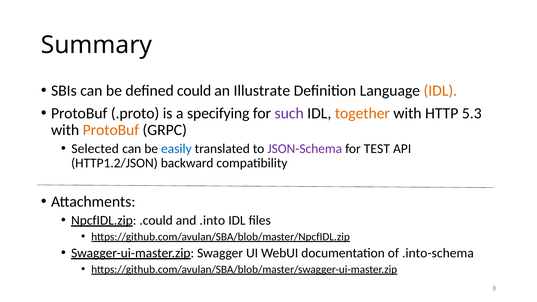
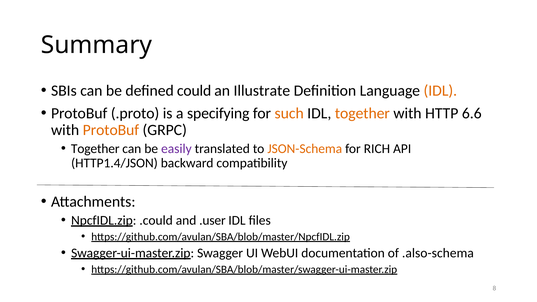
such colour: purple -> orange (289, 113)
5.3: 5.3 -> 6.6 (472, 113)
Selected: Selected -> Together (95, 149)
easily colour: blue -> purple (176, 149)
JSON-Schema colour: purple -> orange (305, 149)
TEST: TEST -> RICH (377, 149)
HTTP1.2/JSON: HTTP1.2/JSON -> HTTP1.4/JSON (114, 163)
.into: .into -> .user (212, 220)
.into-schema: .into-schema -> .also-schema (438, 253)
